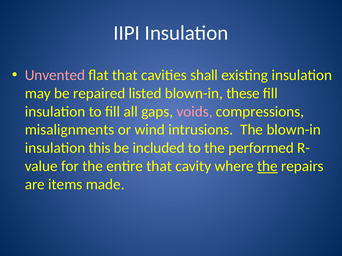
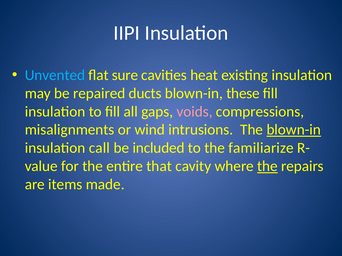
Unvented colour: pink -> light blue (55, 75)
flat that: that -> sure (125, 75)
shall: shall -> heat (204, 75)
listed: listed -> ducts (145, 93)
blown-in underline: none -> present (294, 130)
this: this -> call (99, 148)
performed: performed -> familiarize (261, 148)
